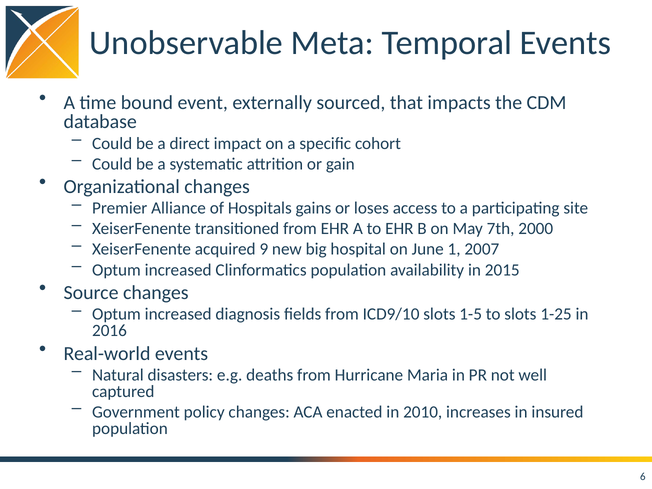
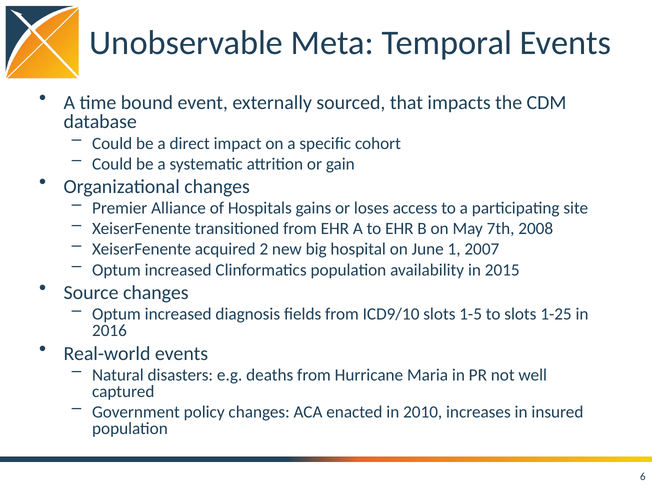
2000: 2000 -> 2008 (536, 229)
9: 9 -> 2 (264, 249)
